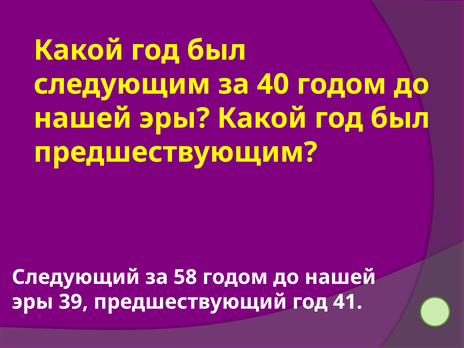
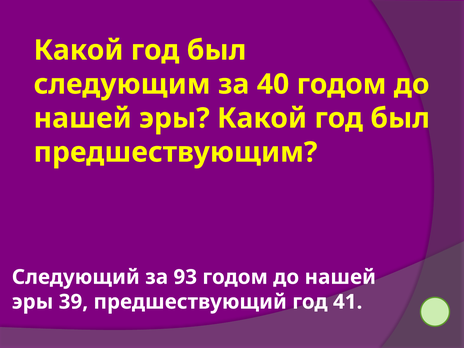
58: 58 -> 93 (185, 277)
